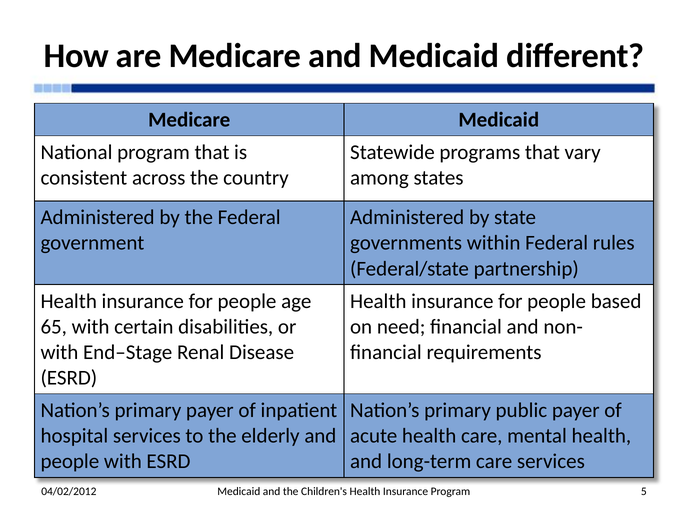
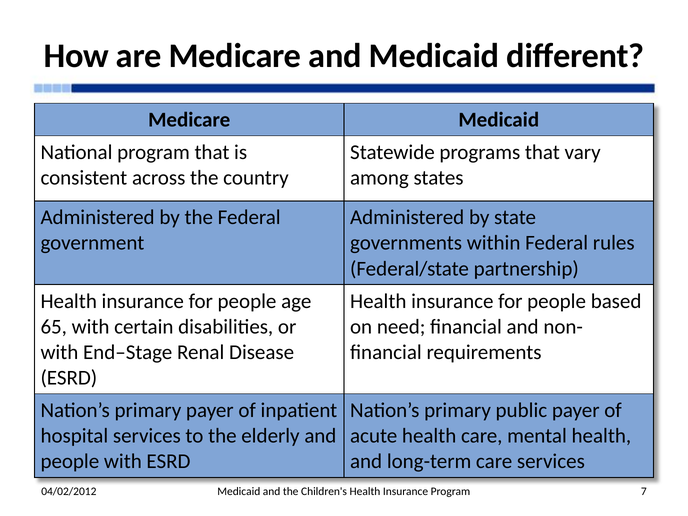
5: 5 -> 7 (644, 491)
